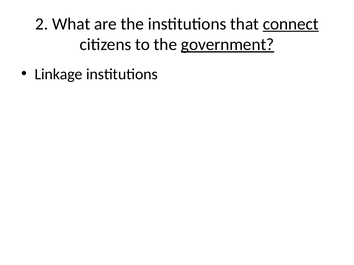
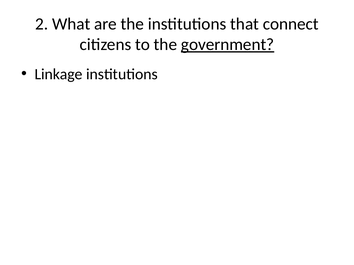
connect underline: present -> none (291, 24)
